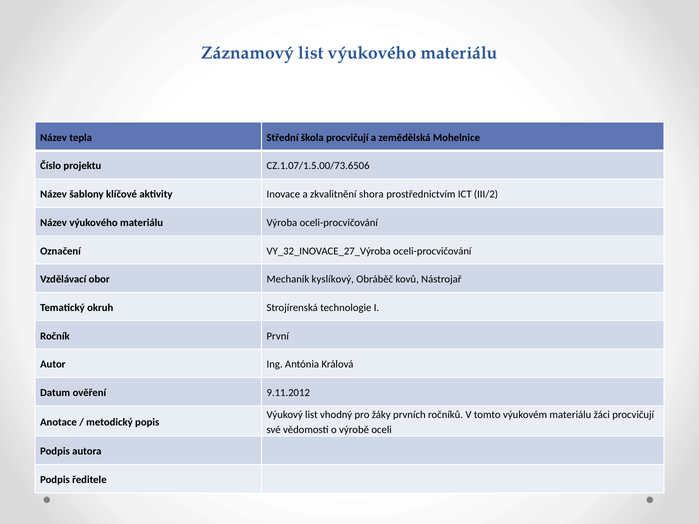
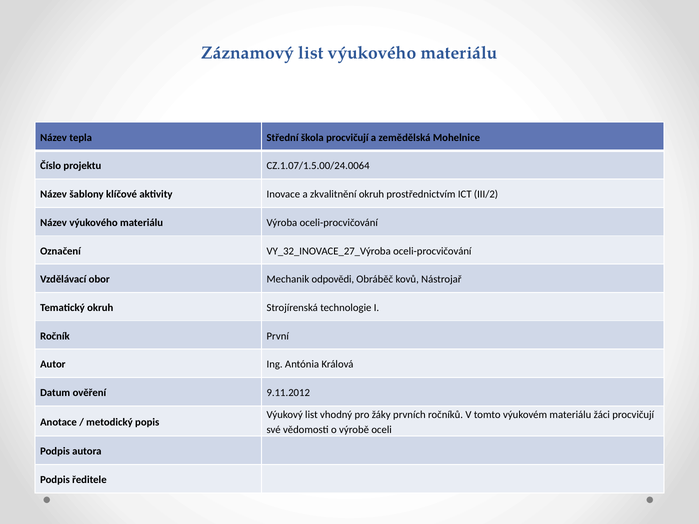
CZ.1.07/1.5.00/73.6506: CZ.1.07/1.5.00/73.6506 -> CZ.1.07/1.5.00/24.0064 (318, 166)
zkvalitnění shora: shora -> okruh (371, 194)
kyslíkový: kyslíkový -> odpovědi (333, 279)
